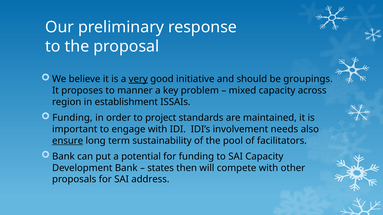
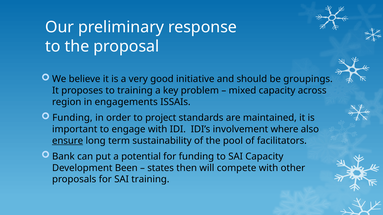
very underline: present -> none (138, 79)
to manner: manner -> training (135, 91)
establishment: establishment -> engagements (126, 102)
needs: needs -> where (285, 129)
Development Bank: Bank -> Been (126, 168)
SAI address: address -> training (150, 180)
